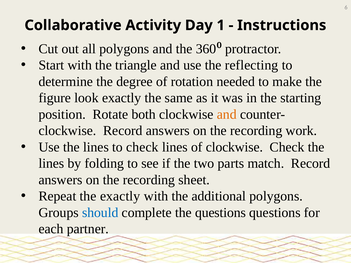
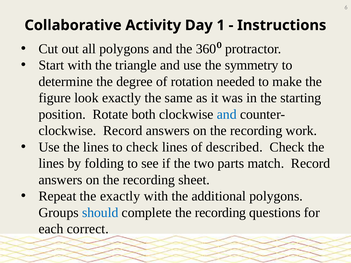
reflecting: reflecting -> symmetry (252, 65)
and colour: orange -> blue (227, 114)
of clockwise: clockwise -> described (234, 147)
complete the questions: questions -> recording (220, 213)
partner: partner -> correct (88, 229)
